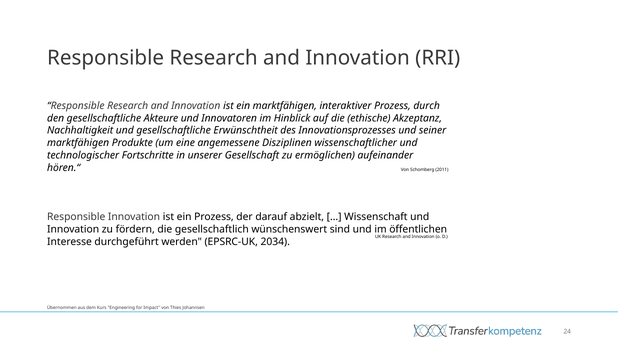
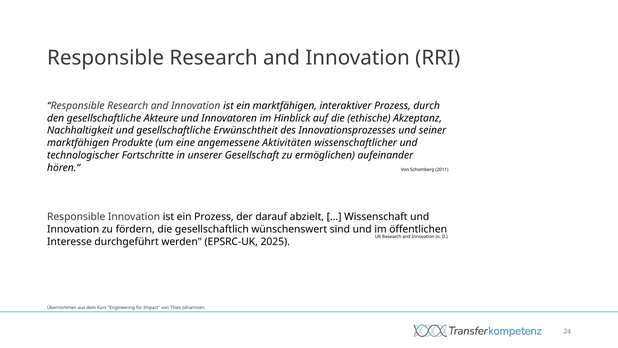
Disziplinen: Disziplinen -> Aktivitäten (287, 143)
2034: 2034 -> 2025 (275, 241)
